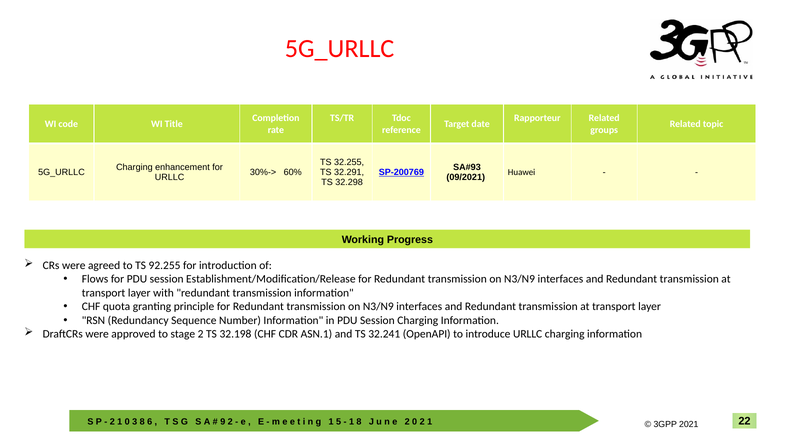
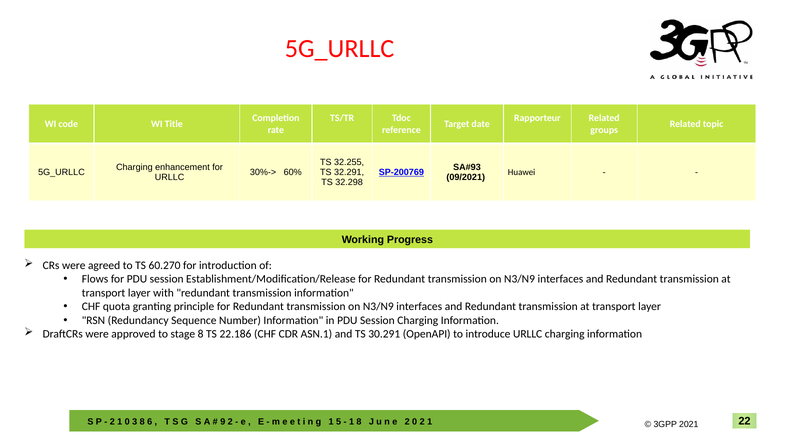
92.255: 92.255 -> 60.270 (165, 266)
stage 2: 2 -> 8 (201, 335)
32.198: 32.198 -> 22.186 (235, 335)
32.241: 32.241 -> 30.291 (384, 335)
